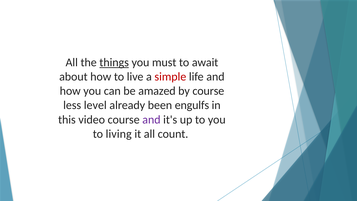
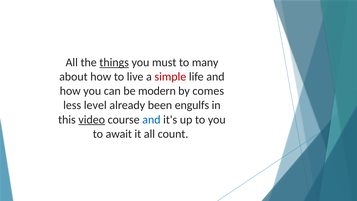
await: await -> many (205, 62)
amazed: amazed -> modern (157, 91)
by course: course -> comes (208, 91)
video underline: none -> present (92, 119)
and colour: purple -> blue (151, 119)
living: living -> await (119, 134)
